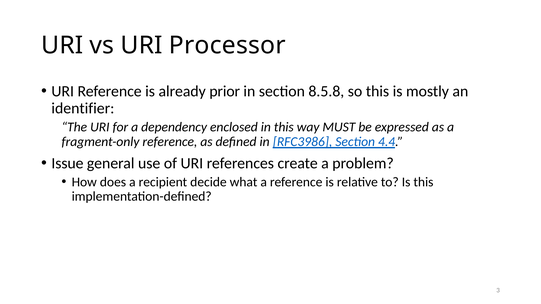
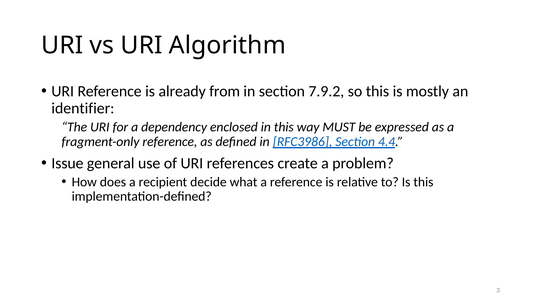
Processor: Processor -> Algorithm (227, 45)
prior: prior -> from (225, 91)
8.5.8: 8.5.8 -> 7.9.2 (326, 91)
